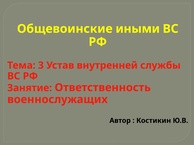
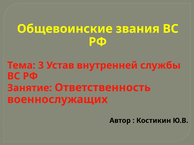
иными: иными -> звания (138, 29)
